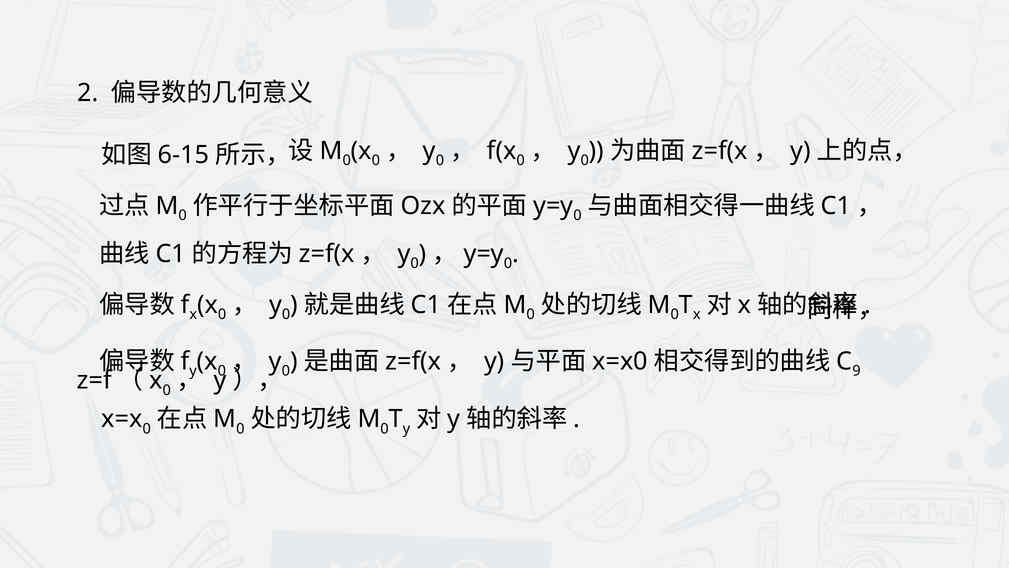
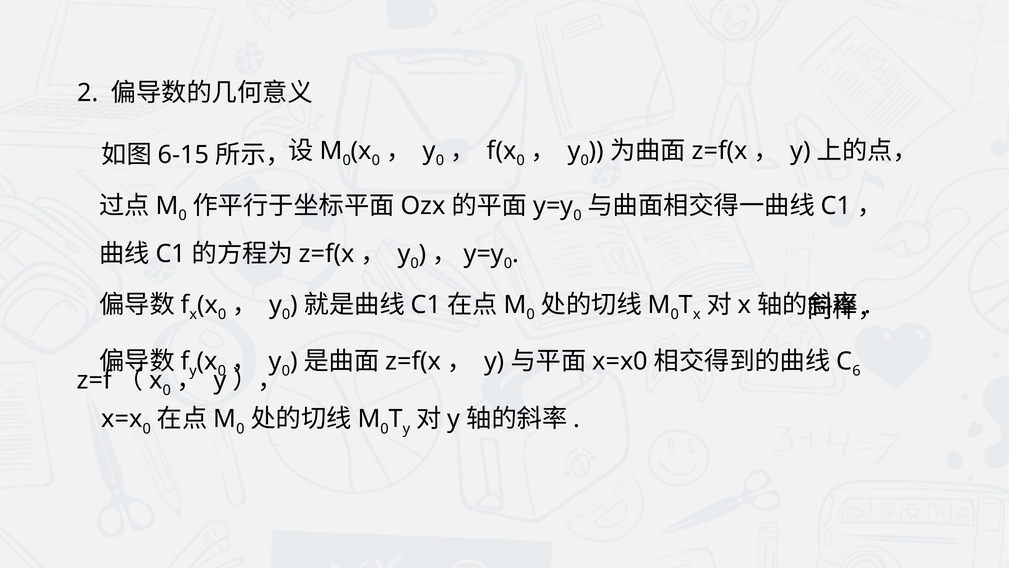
9: 9 -> 6 (857, 371)
